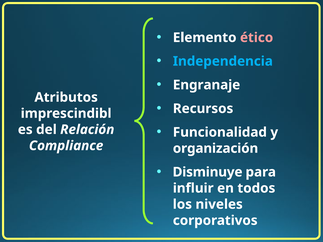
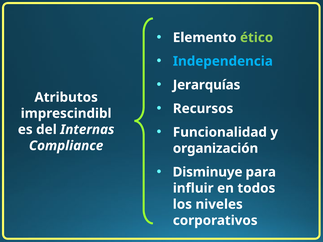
ético colour: pink -> light green (257, 38)
Engranaje: Engranaje -> Jerarquías (207, 85)
Relación: Relación -> Internas (87, 130)
